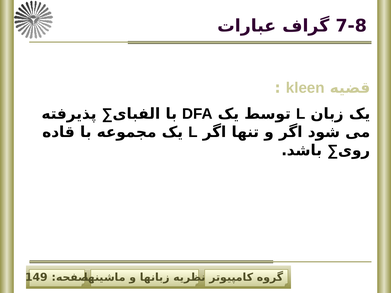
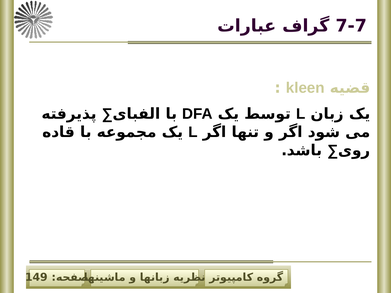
7-8: 7-8 -> 7-7 (351, 26)
